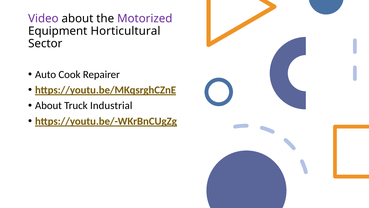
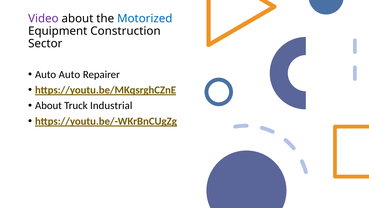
Motorized colour: purple -> blue (145, 19)
Horticultural: Horticultural -> Construction (125, 31)
Auto Cook: Cook -> Auto (69, 74)
